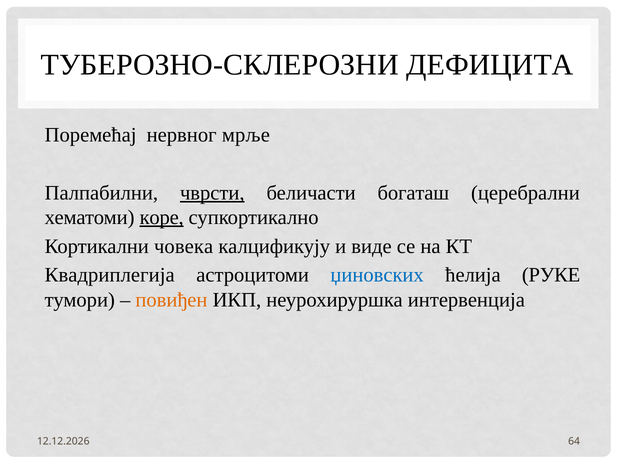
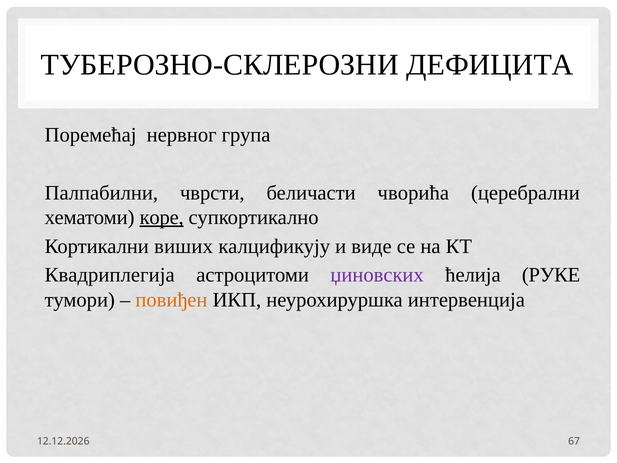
мрље: мрље -> група (246, 135)
чврсти underline: present -> none (212, 193)
богаташ: богаташ -> чворића (413, 193)
човека: човека -> виших (184, 246)
џиновских colour: blue -> purple (377, 275)
64: 64 -> 67 (574, 441)
